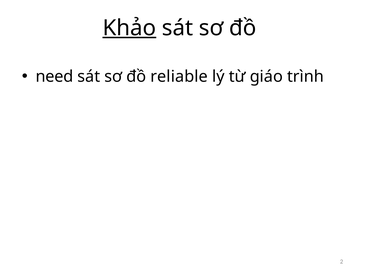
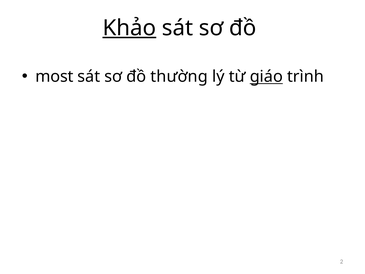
need: need -> most (54, 77)
reliable: reliable -> thường (179, 77)
giáo underline: none -> present (266, 77)
